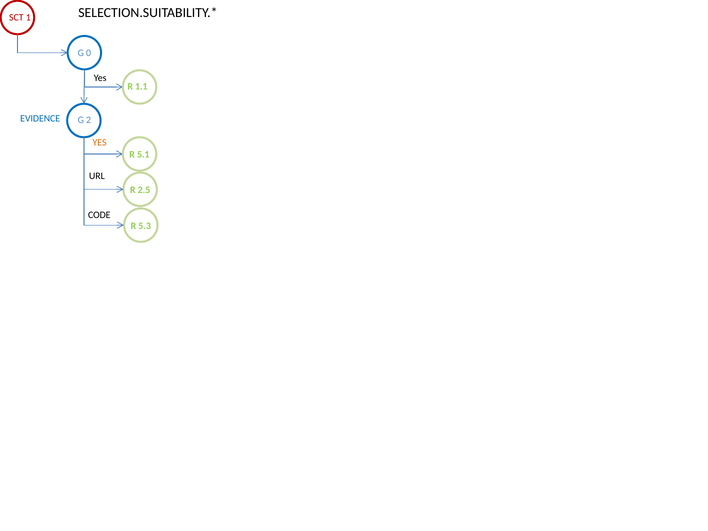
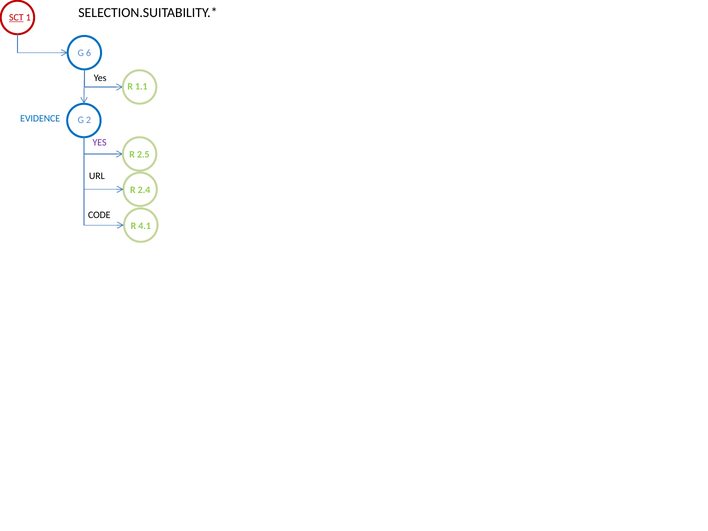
SCT underline: none -> present (16, 18)
0: 0 -> 6 (89, 53)
YES colour: orange -> purple (100, 143)
5.1: 5.1 -> 2.5 (143, 155)
2.5: 2.5 -> 2.4 (144, 190)
5.3: 5.3 -> 4.1 (145, 226)
